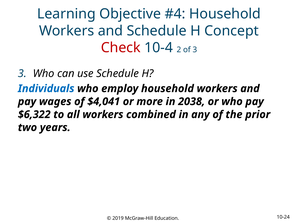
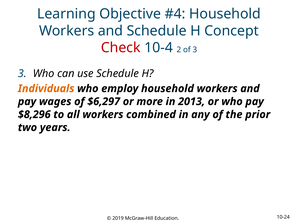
Individuals colour: blue -> orange (46, 88)
$4,041: $4,041 -> $6,297 (104, 101)
2038: 2038 -> 2013 (192, 101)
$6,322: $6,322 -> $8,296 (34, 114)
